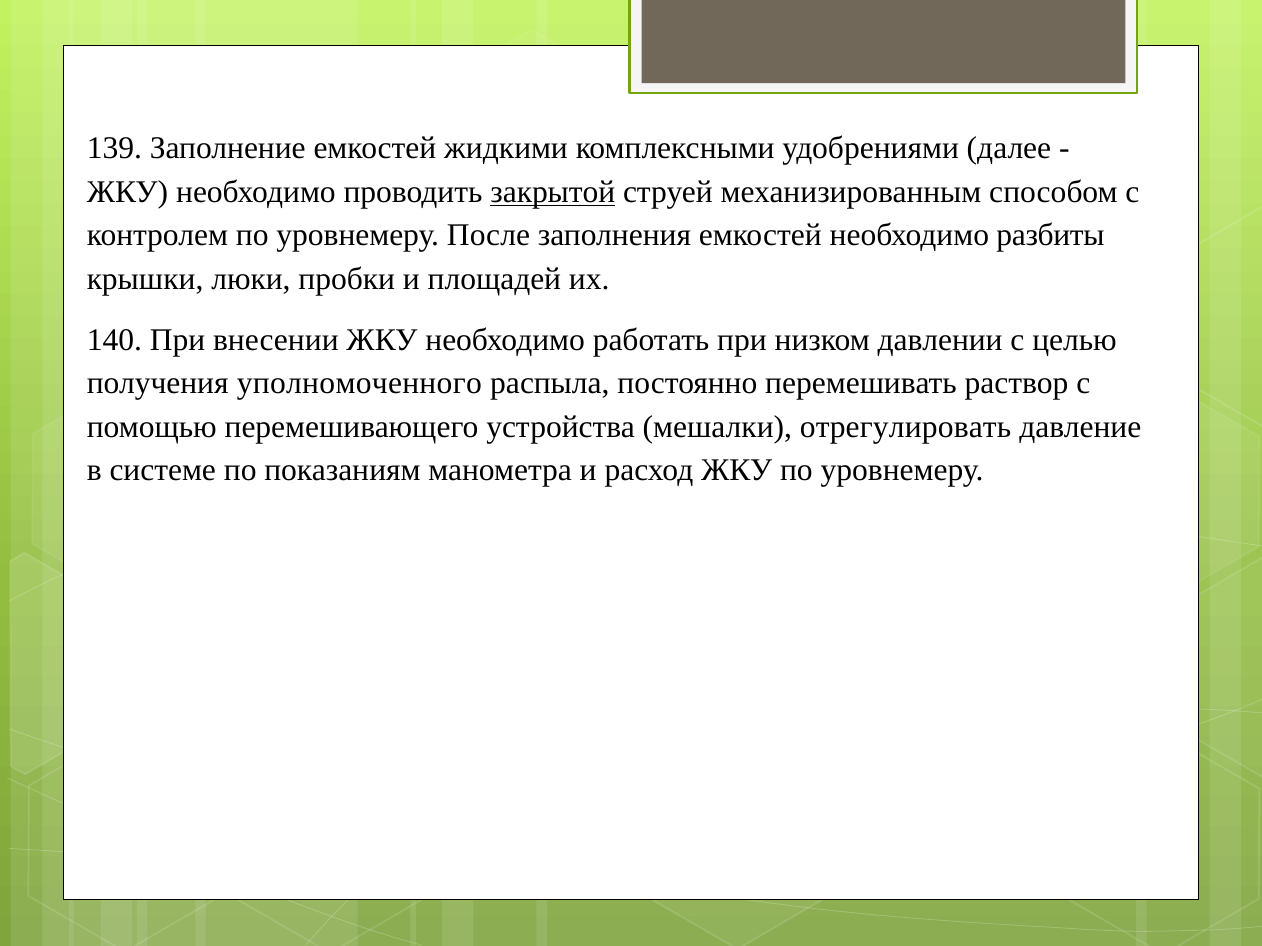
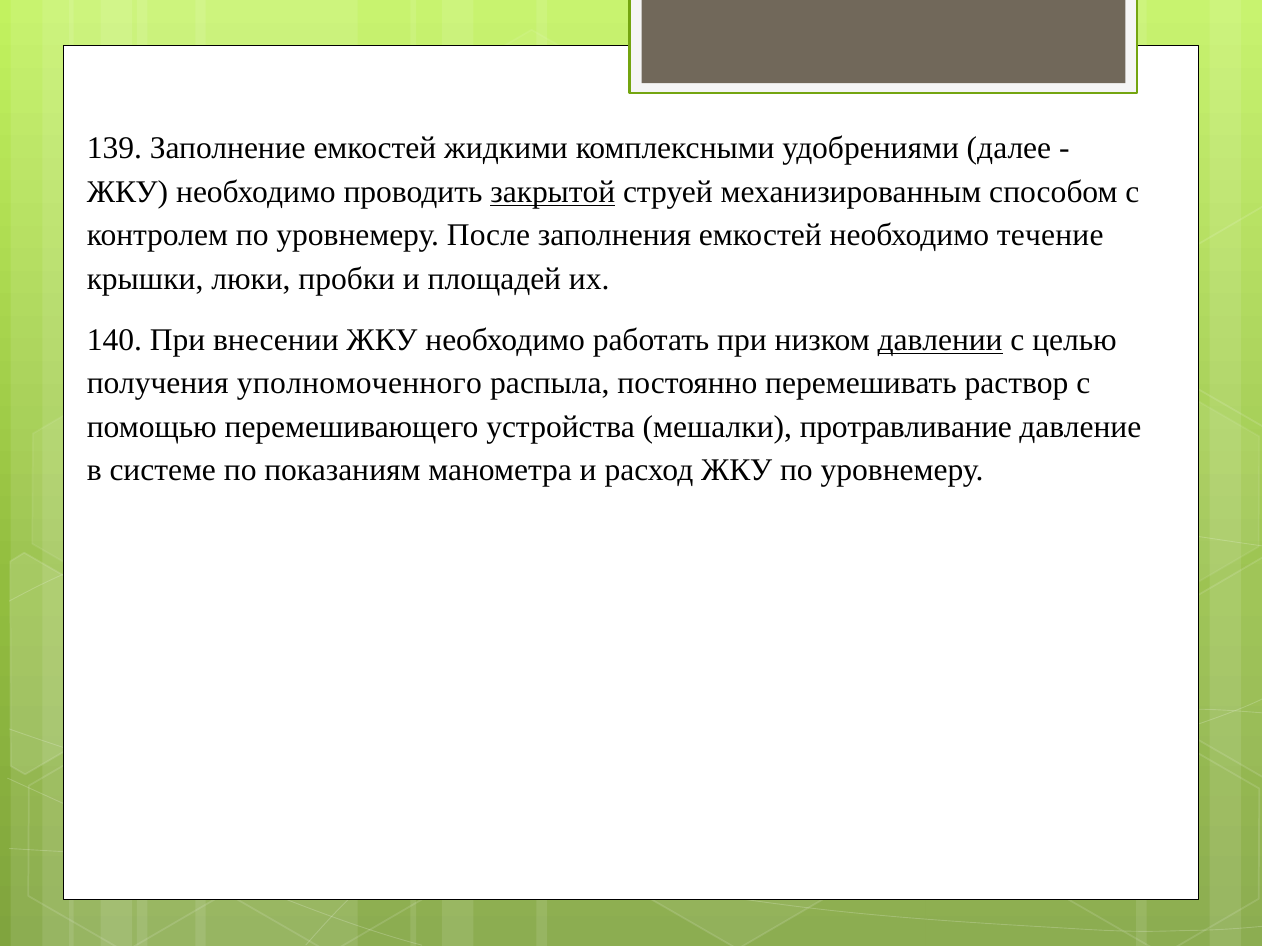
разбиты: разбиты -> течение (1050, 236)
давлении underline: none -> present (940, 340)
отрегулировать: отрегулировать -> протравливание (906, 427)
